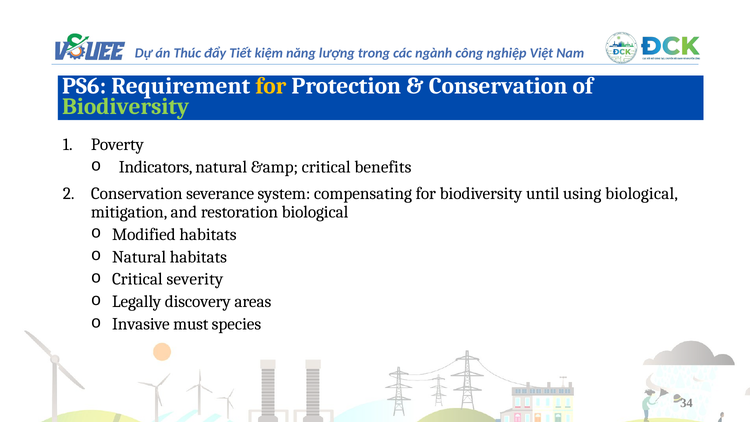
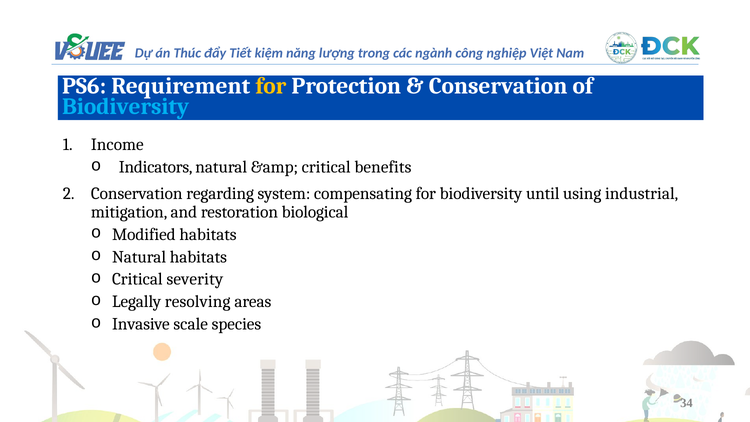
Biodiversity colour: light green -> light blue (126, 106)
Poverty: Poverty -> Income (117, 144)
severance: severance -> regarding (220, 193)
using biological: biological -> industrial (642, 193)
discovery: discovery -> resolving (198, 302)
must: must -> scale (191, 324)
